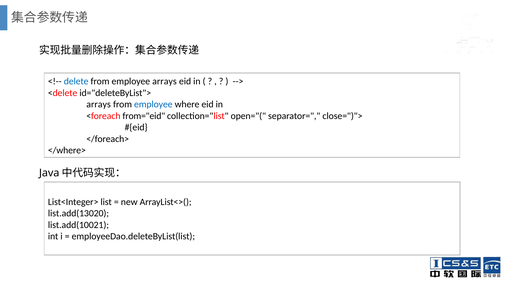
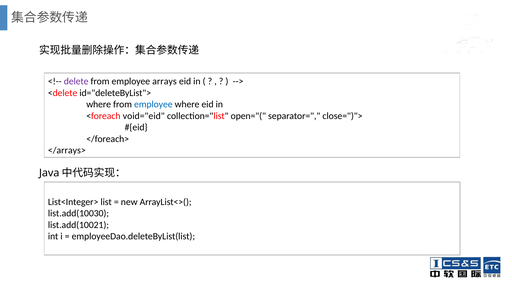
delete colour: blue -> purple (76, 81)
arrays: arrays -> where (99, 104)
from="eid: from="eid -> void="eid (144, 116)
</where>: </where> -> </arrays> (67, 150)
list.add(13020: list.add(13020 -> list.add(10030 (78, 213)
